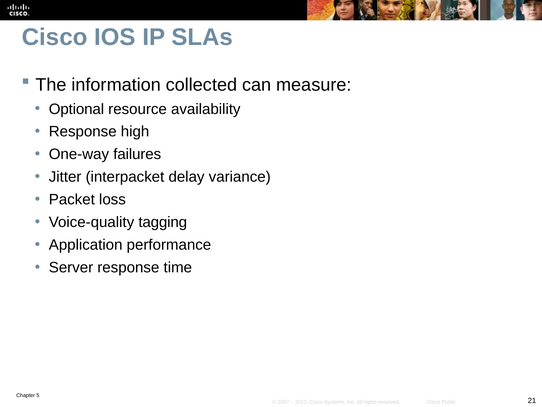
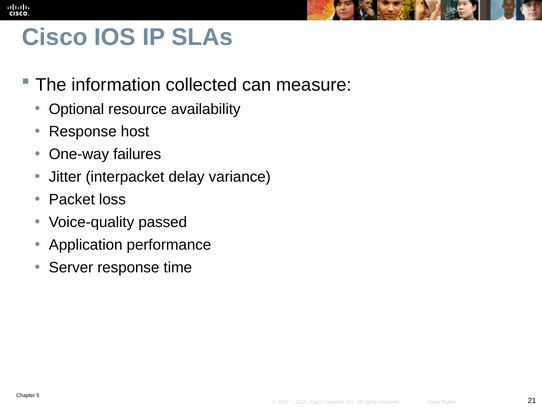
high: high -> host (135, 132)
tagging: tagging -> passed (163, 222)
